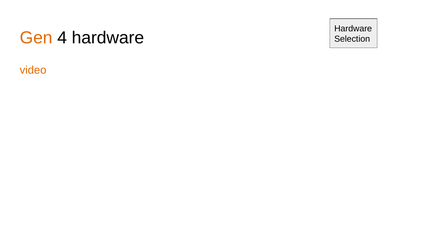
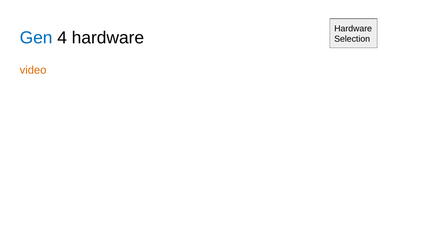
Gen colour: orange -> blue (36, 38)
